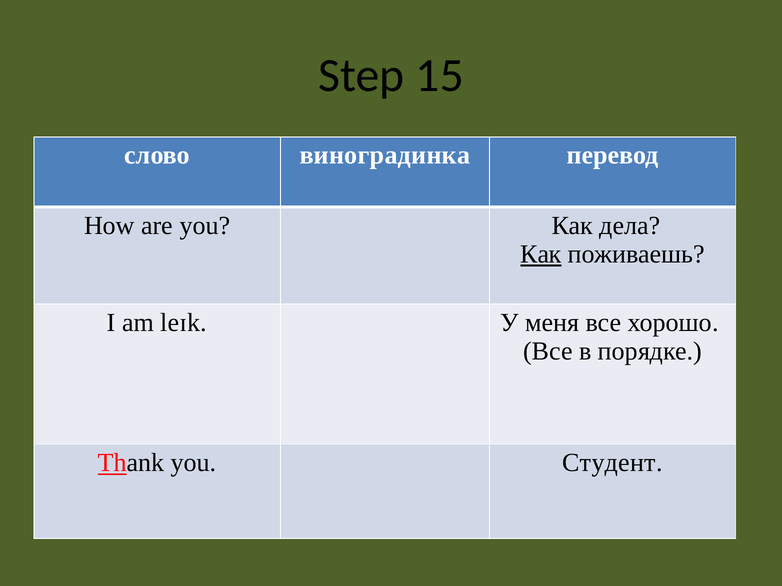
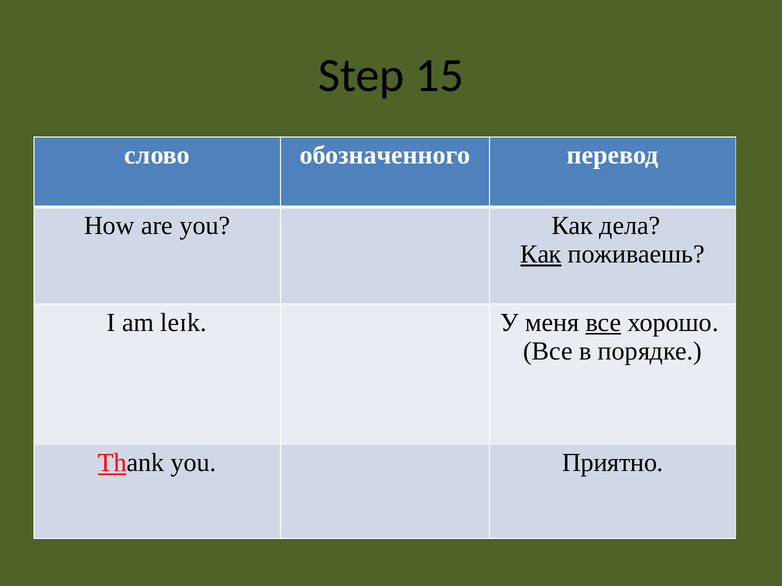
виноградинка: виноградинка -> обозначенного (385, 155)
все underline: none -> present (603, 323)
Студент: Студент -> Приятно (613, 463)
